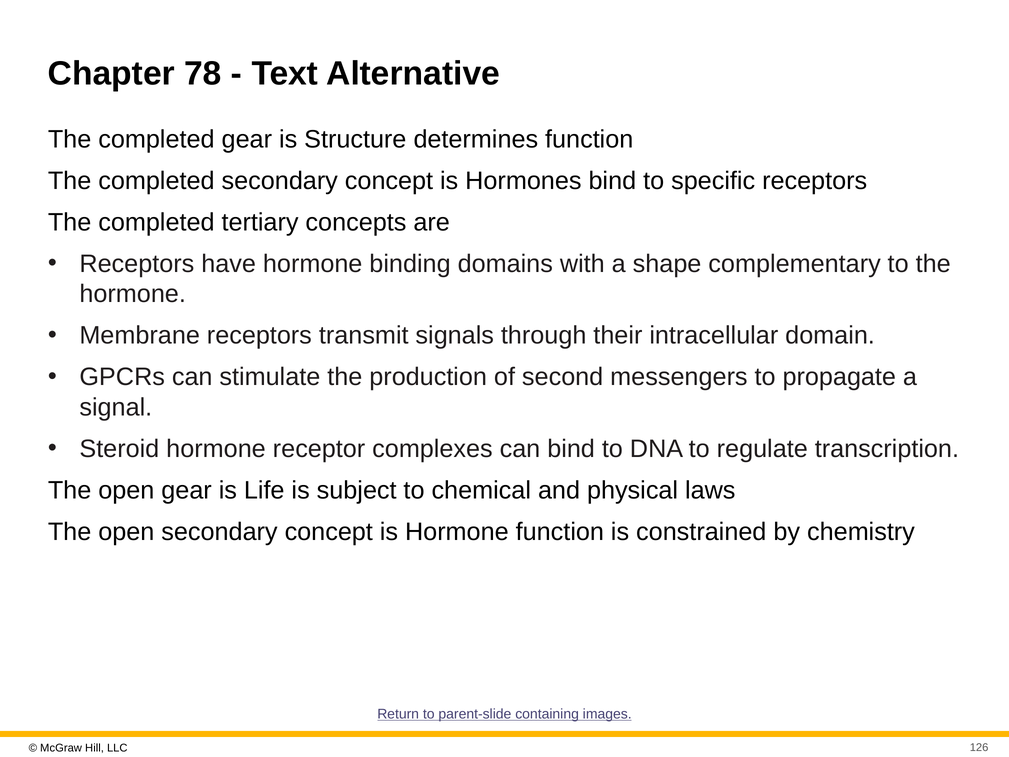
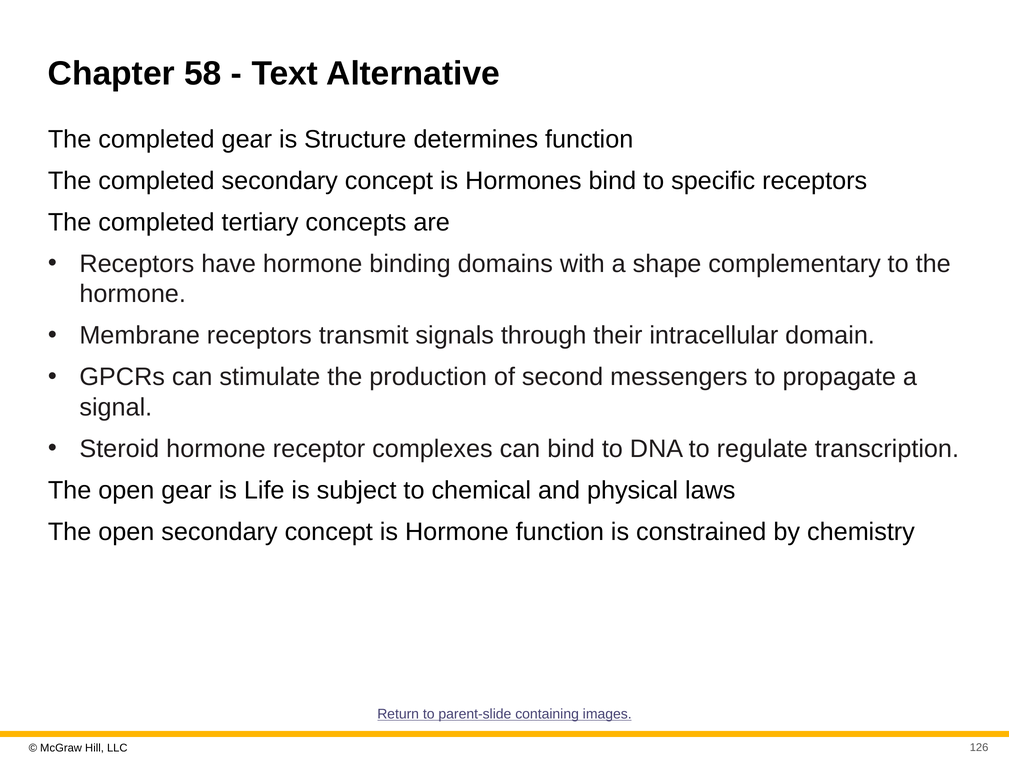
78: 78 -> 58 (203, 73)
